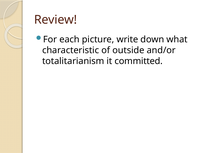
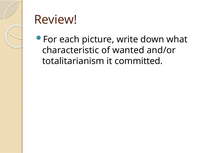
outside: outside -> wanted (128, 50)
